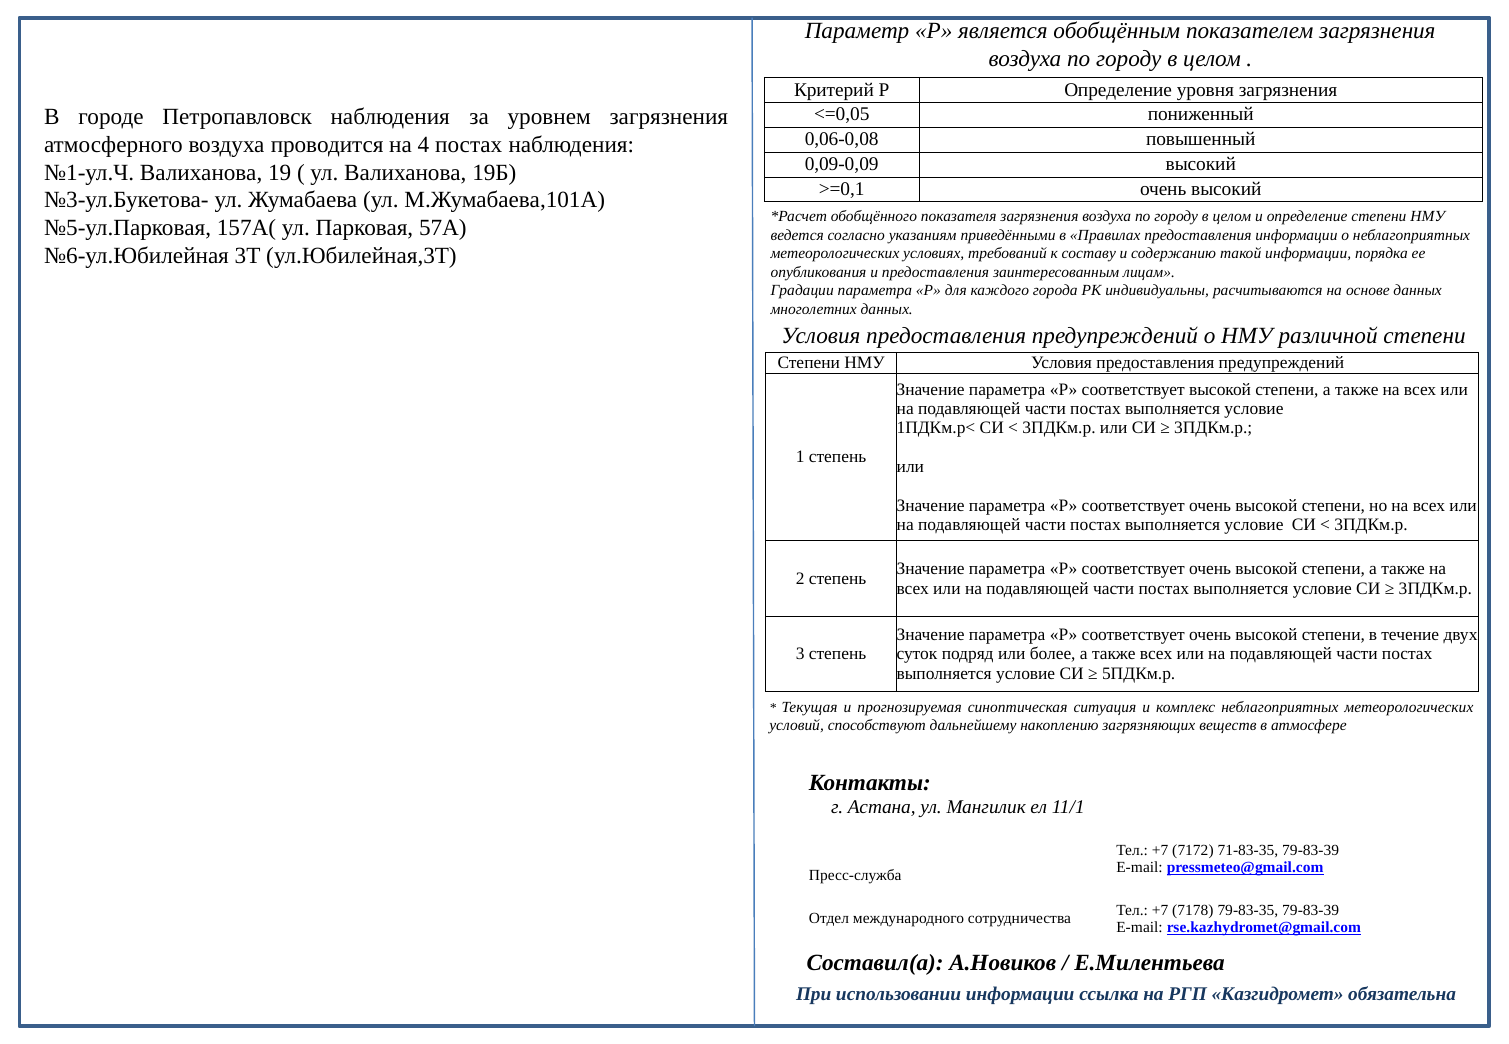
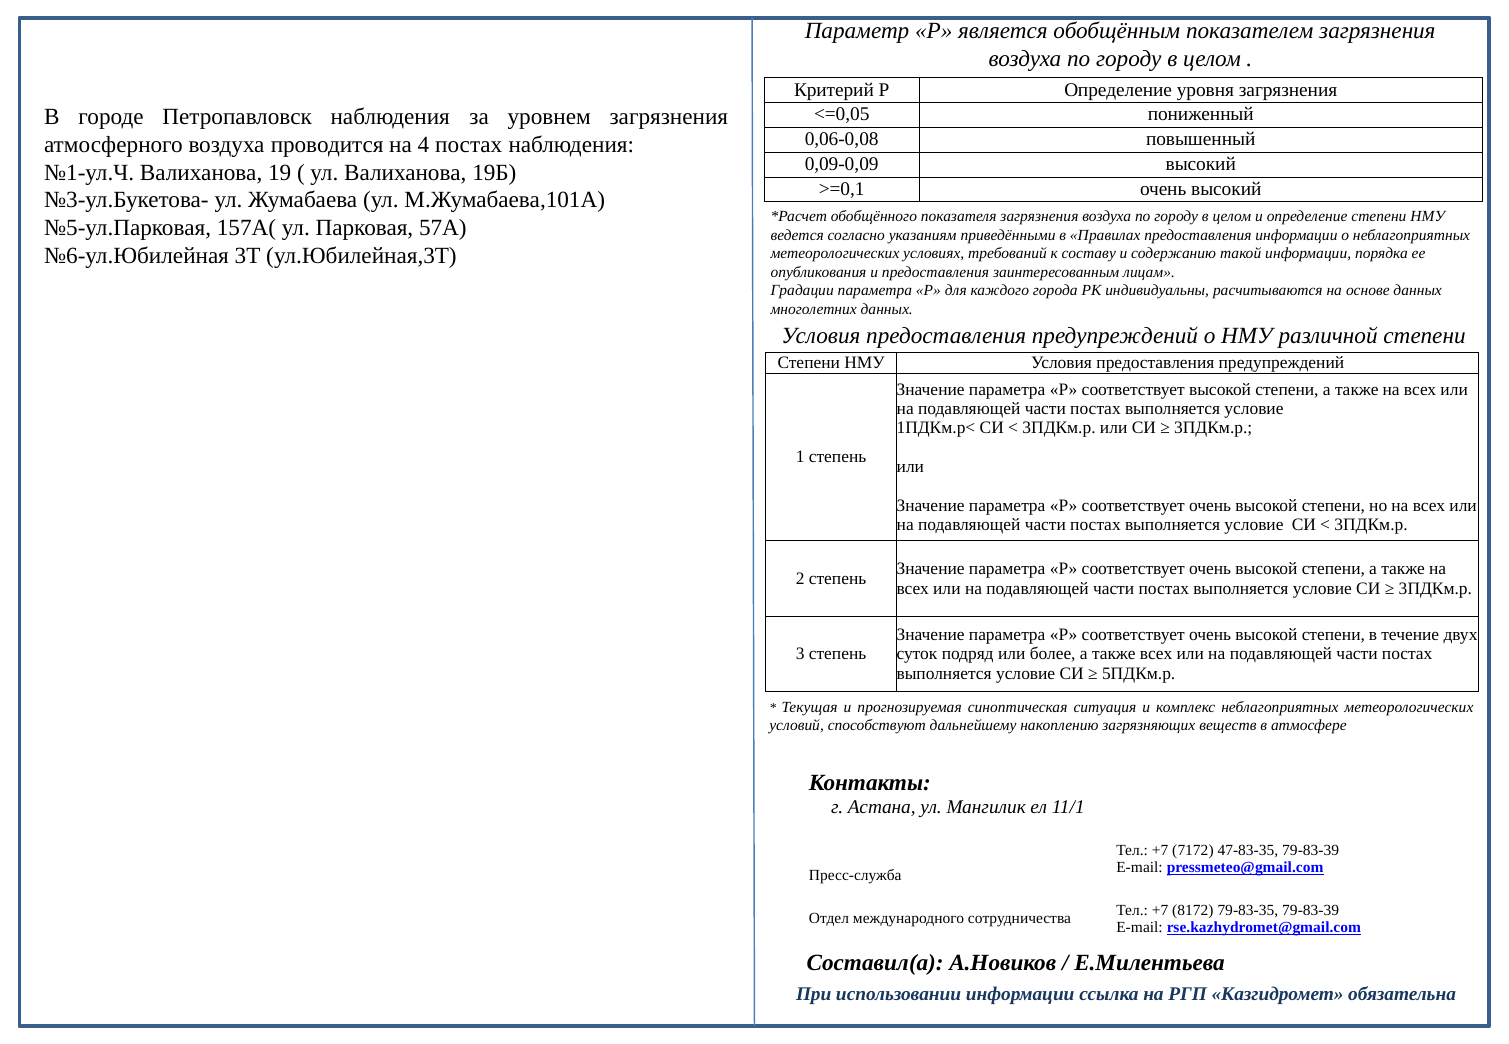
71-83-35: 71-83-35 -> 47-83-35 (1248, 850)
7178: 7178 -> 8172 (1193, 911)
